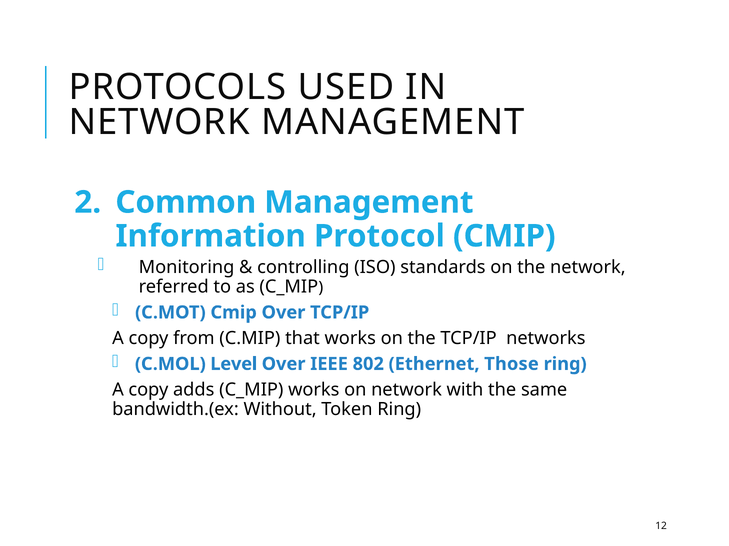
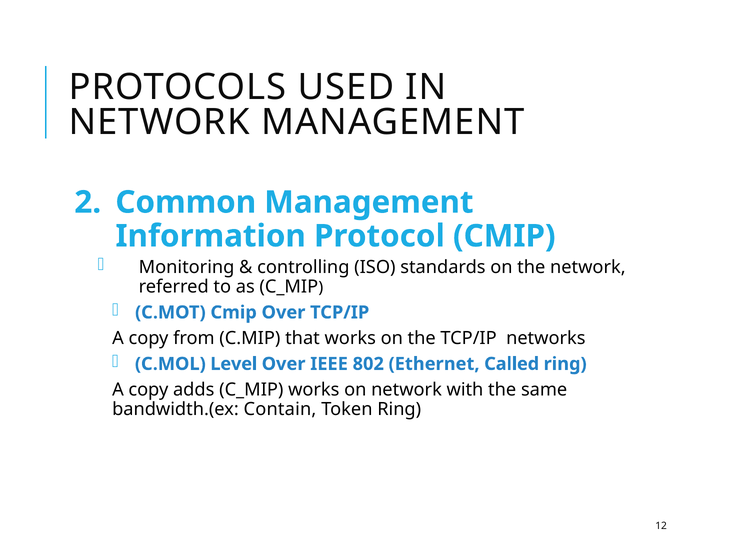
Those: Those -> Called (512, 364)
Without: Without -> Contain (280, 410)
